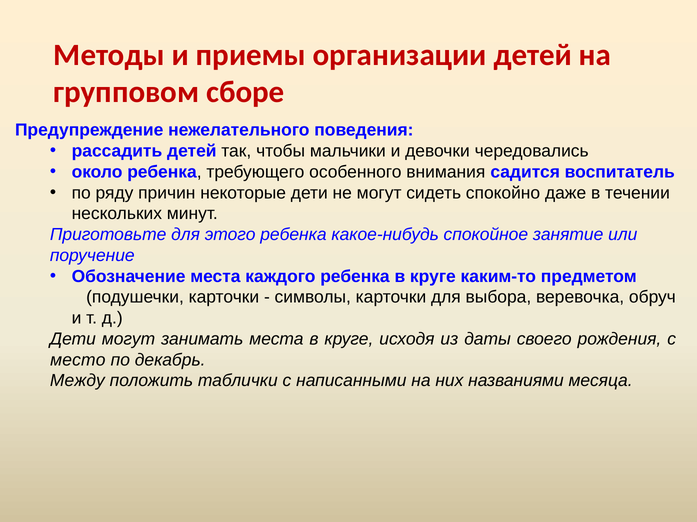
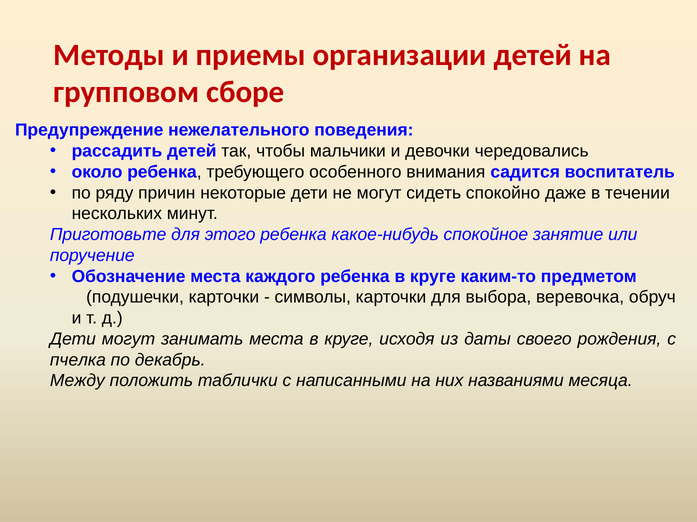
место: место -> пчелка (78, 360)
